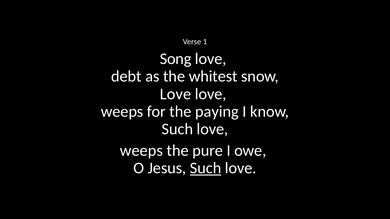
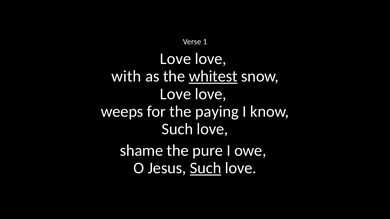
Song: Song -> Love (175, 59)
debt: debt -> with (126, 77)
whitest underline: none -> present (213, 77)
weeps: weeps -> shame (141, 151)
